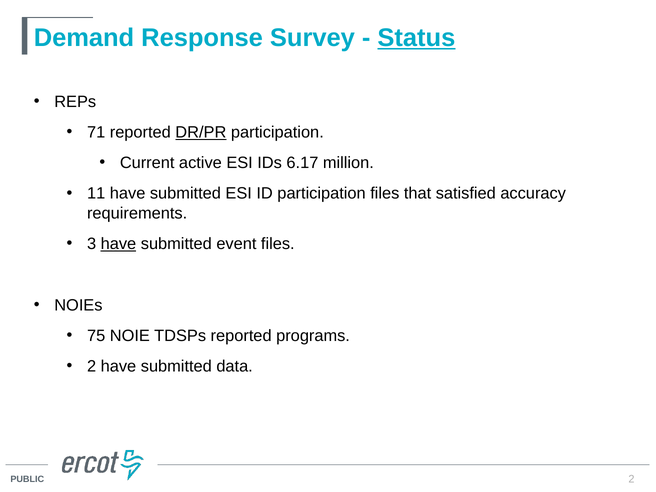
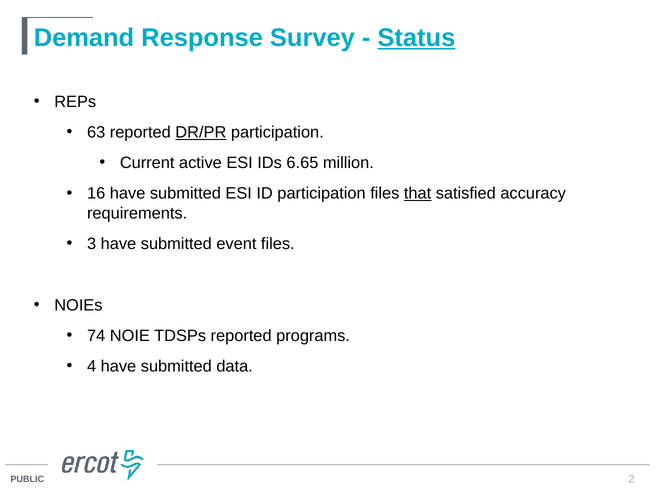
71: 71 -> 63 (96, 132)
6.17: 6.17 -> 6.65 (302, 163)
11: 11 -> 16 (96, 194)
that underline: none -> present (418, 194)
have underline: present -> none (118, 244)
75: 75 -> 74 (96, 336)
2: 2 -> 4 (92, 366)
